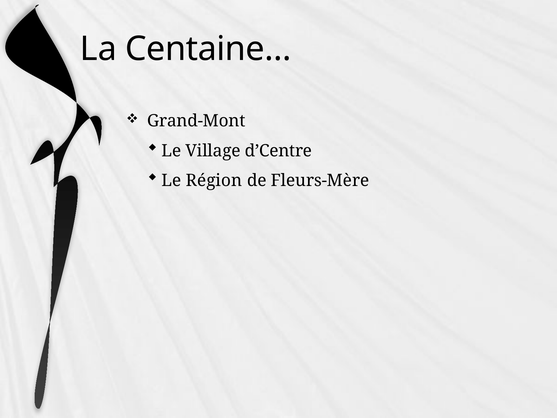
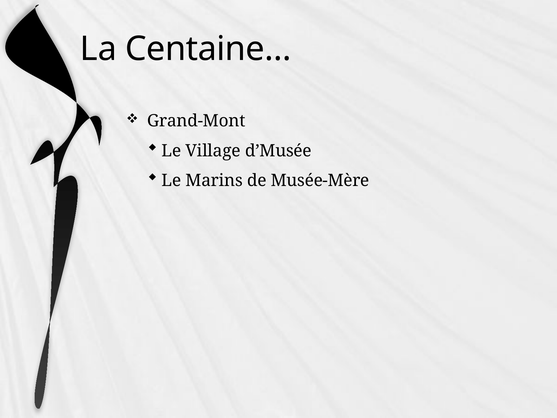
d’Centre: d’Centre -> d’Musée (278, 151)
Région: Région -> Marins (214, 180)
Fleurs-Mère: Fleurs-Mère -> Musée-Mère (320, 180)
